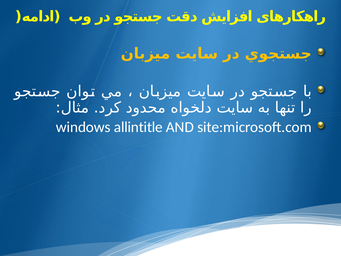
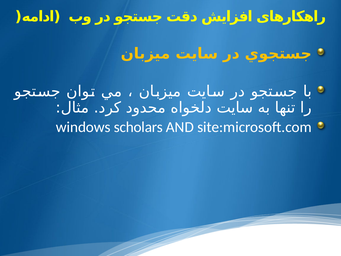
allintitle: allintitle -> scholars (138, 127)
